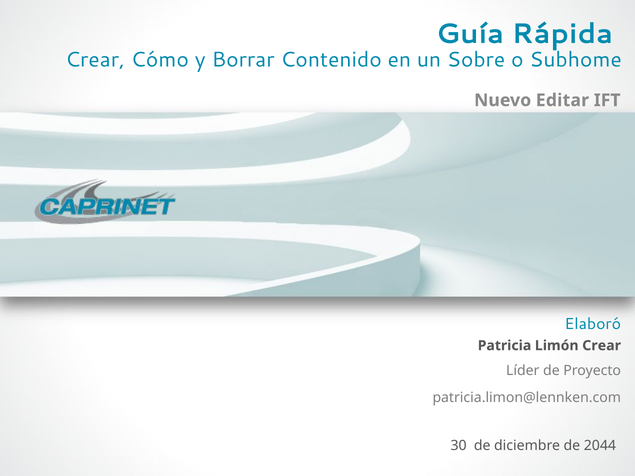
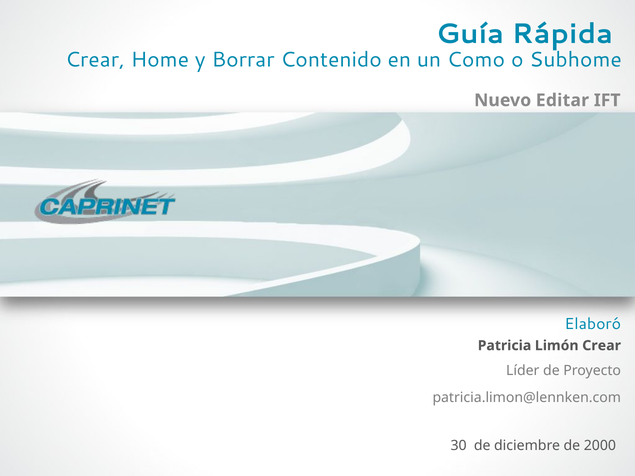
Cómo: Cómo -> Home (160, 60)
Sobre: Sobre -> Como (476, 60)
2044: 2044 -> 2000 (600, 446)
